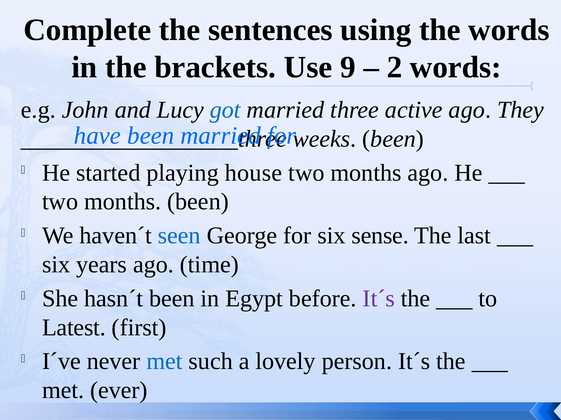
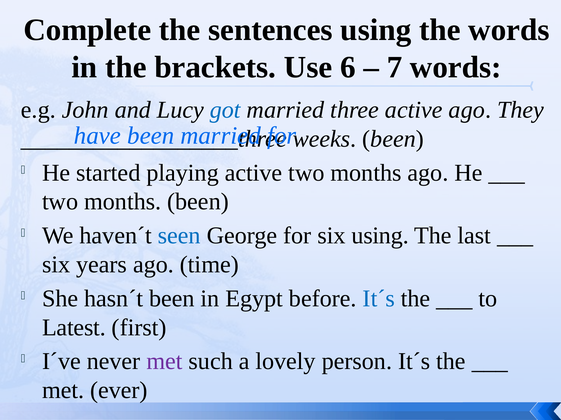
9: 9 -> 6 (348, 68)
2: 2 -> 7 (395, 68)
playing house: house -> active (254, 173)
six sense: sense -> using (380, 236)
It´s colour: purple -> blue (379, 299)
met colour: blue -> purple (164, 362)
